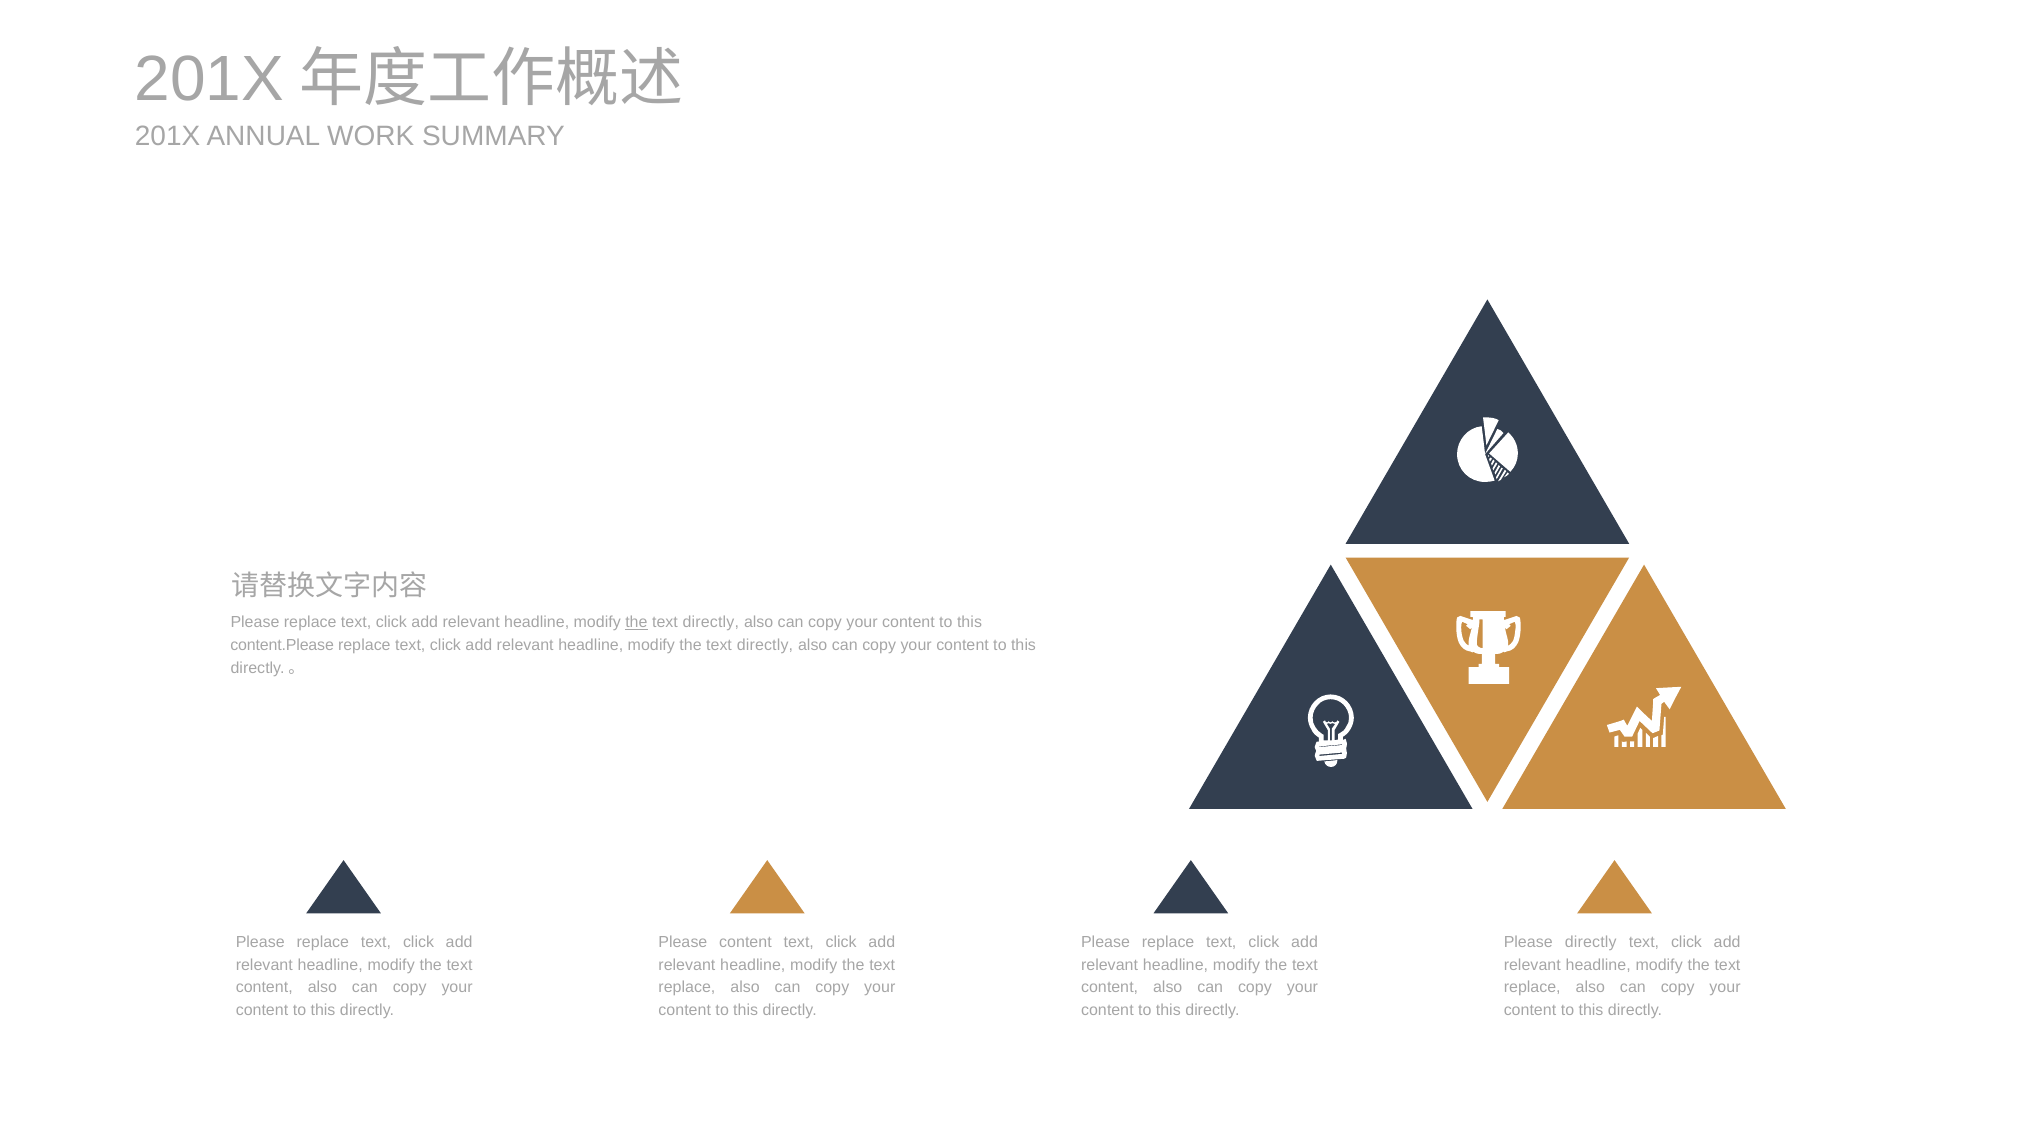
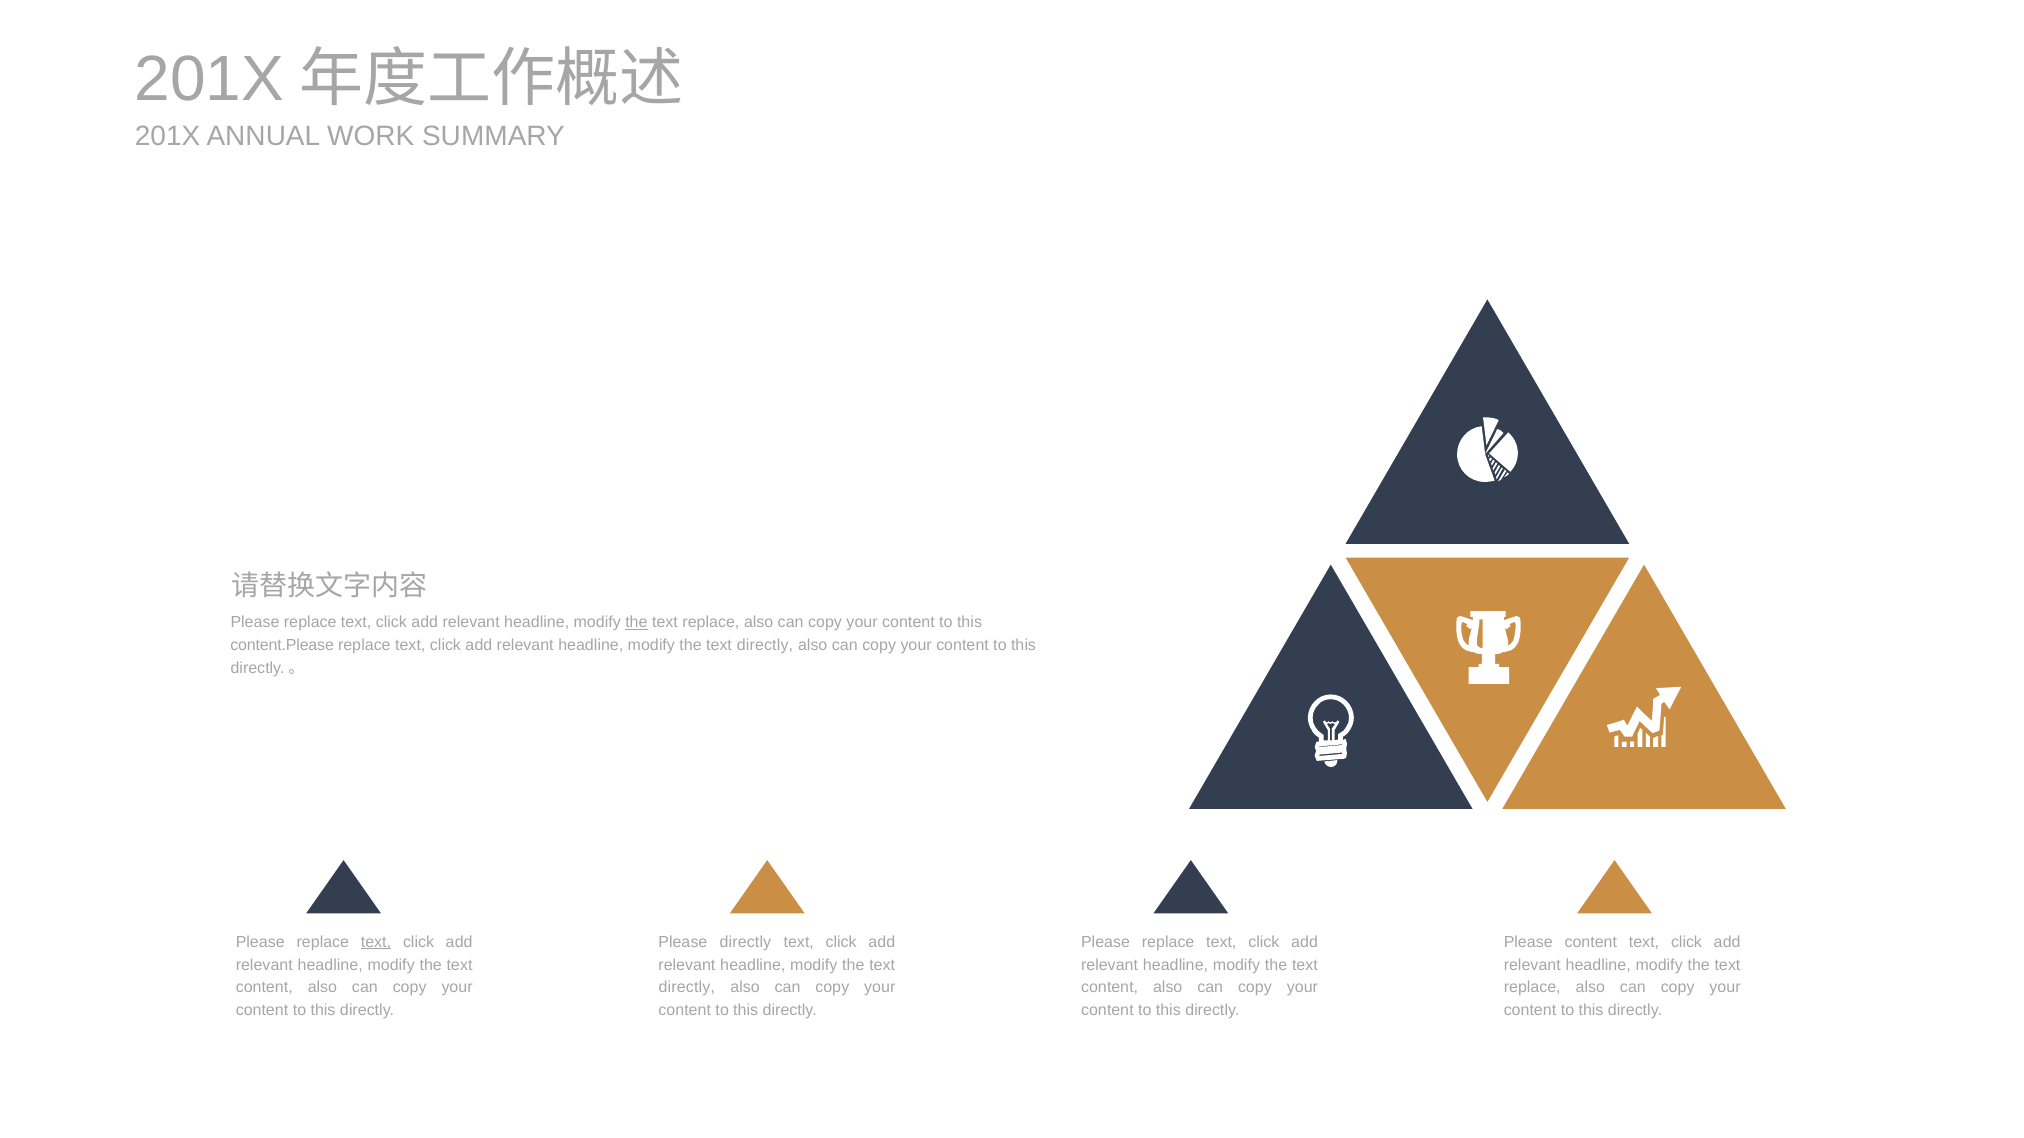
directly: directly -> replace (711, 623)
text underline: none -> present (376, 942)
Please content: content -> directly (745, 942)
Please directly: directly -> content (1591, 942)
replace: replace -> directly (687, 988)
